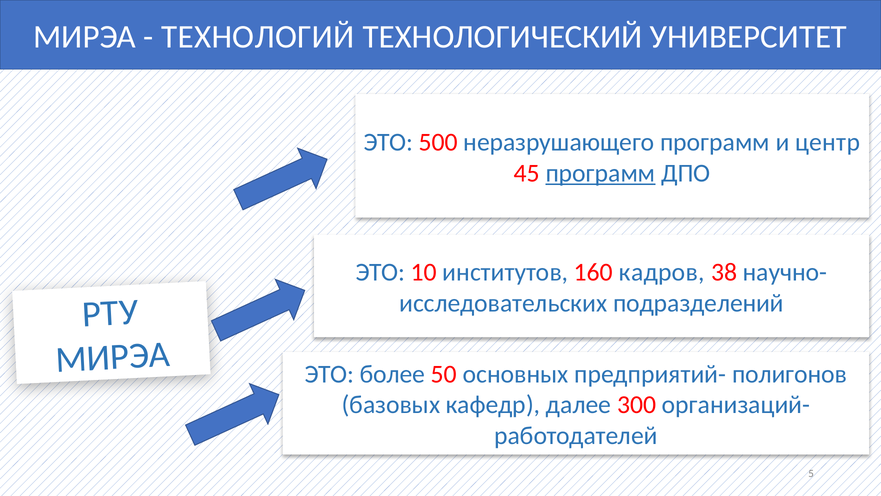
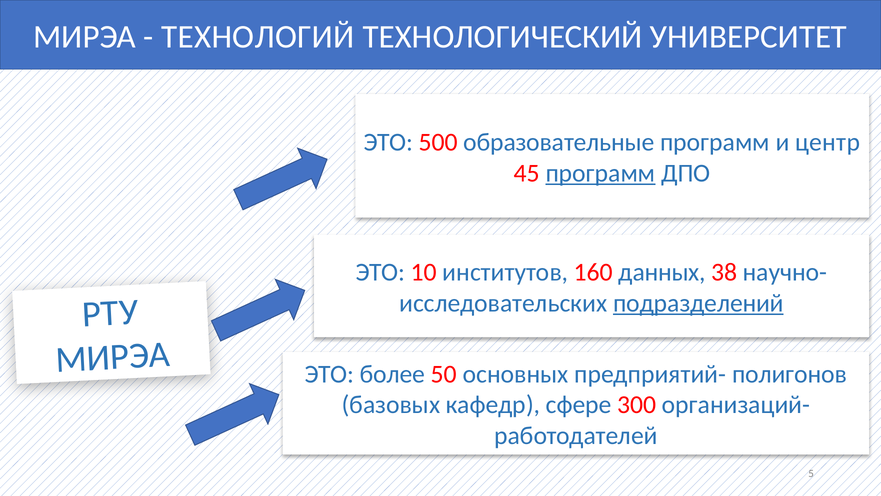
неразрушающего: неразрушающего -> образовательные (559, 142)
кадров: кадров -> данных (662, 272)
подразделений underline: none -> present (698, 303)
далее: далее -> сфере (579, 405)
